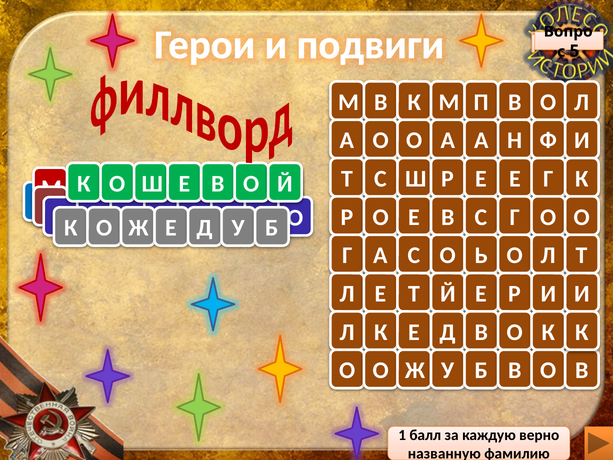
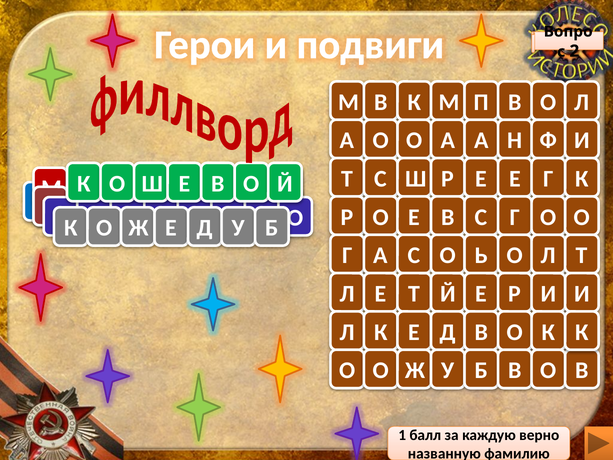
5: 5 -> 2 (574, 51)
